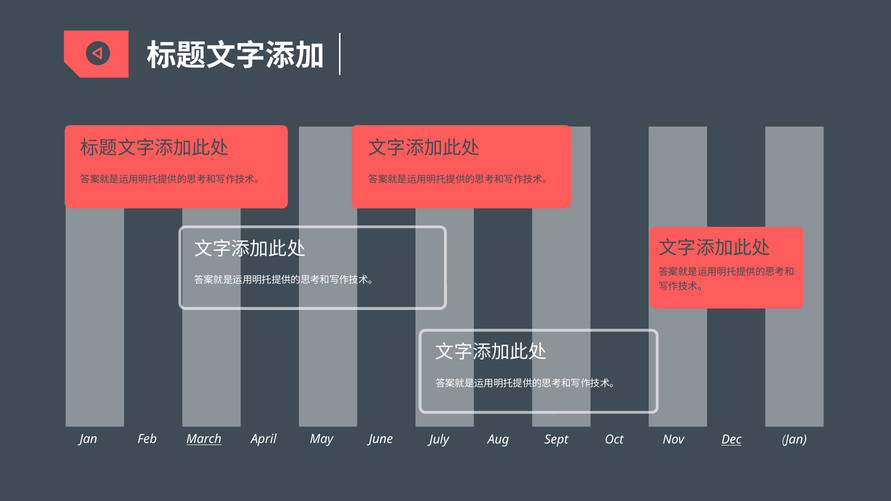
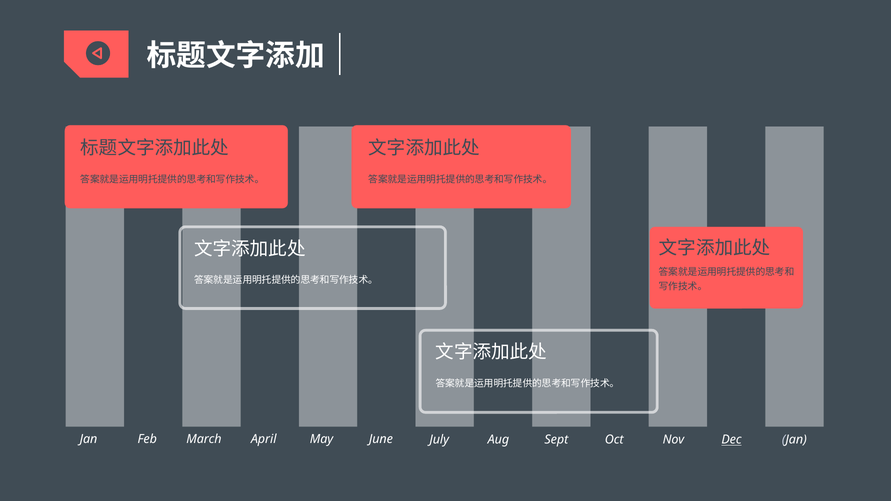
March underline: present -> none (204, 439)
